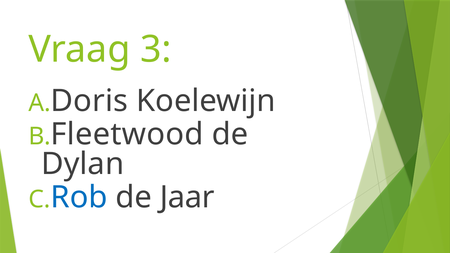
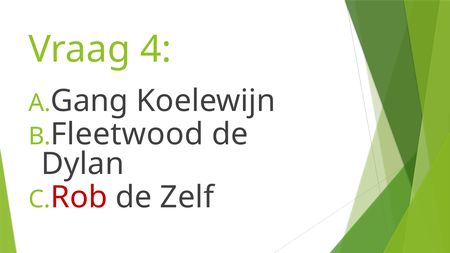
3: 3 -> 4 (156, 49)
Doris: Doris -> Gang (89, 101)
Rob colour: blue -> red (79, 198)
Jaar: Jaar -> Zelf (187, 198)
